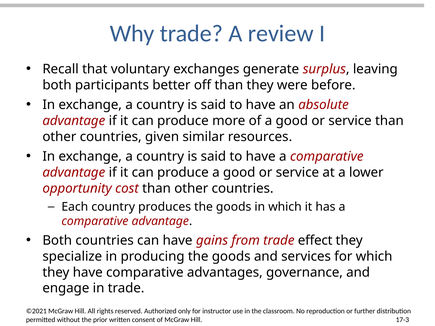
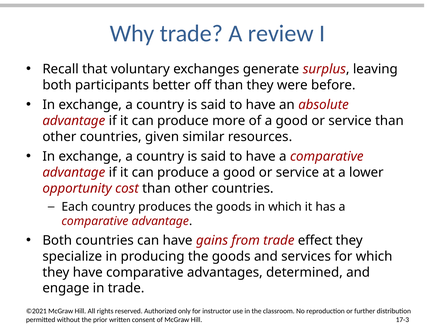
governance: governance -> determined (304, 273)
